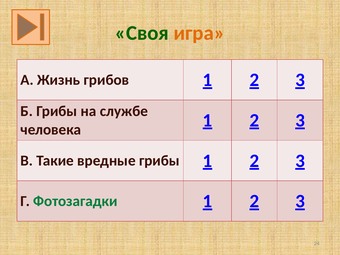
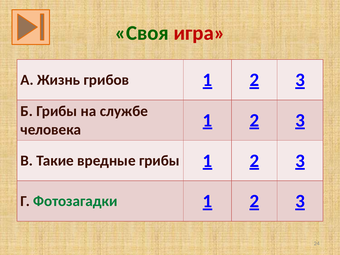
игра colour: orange -> red (199, 33)
